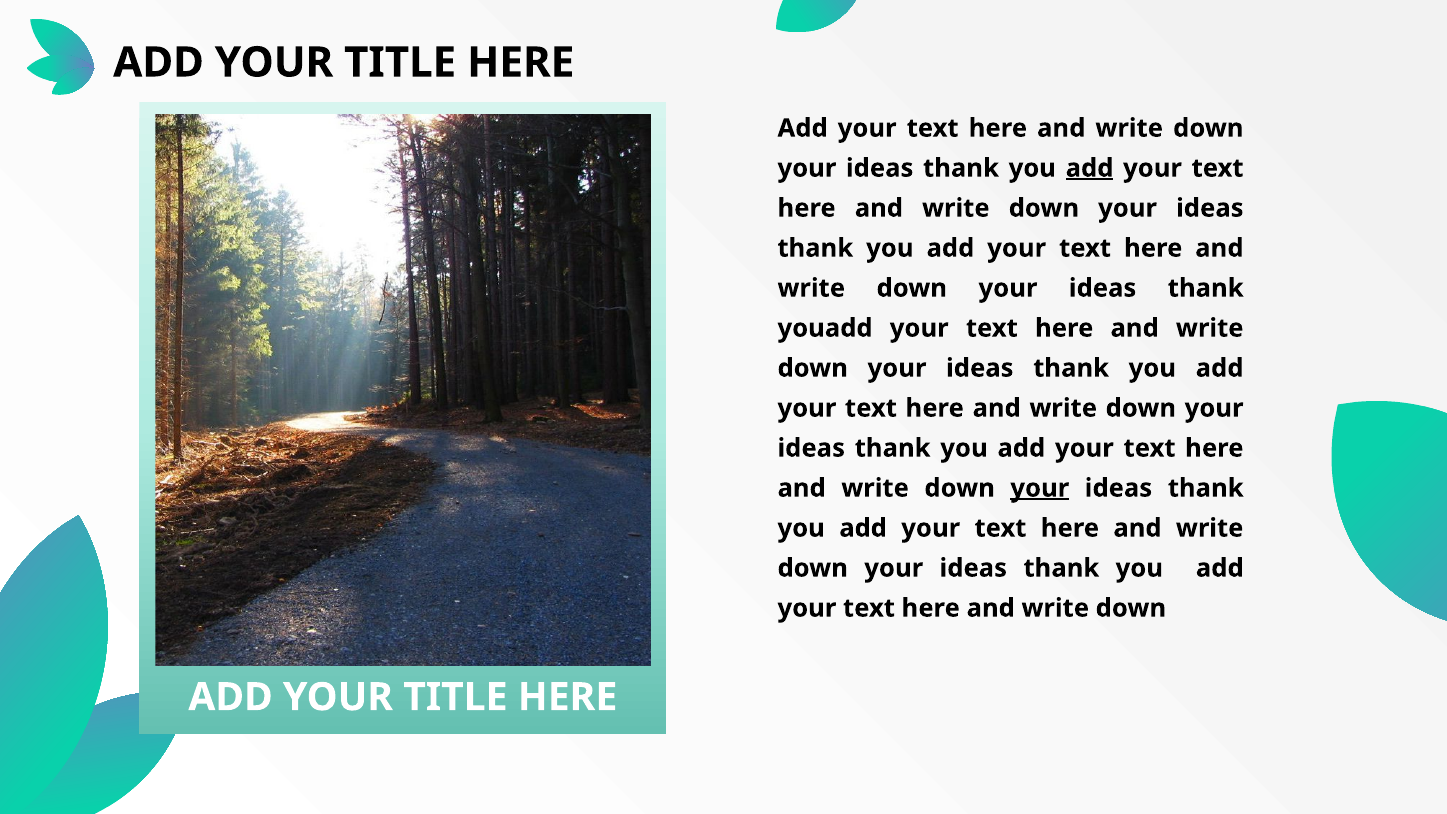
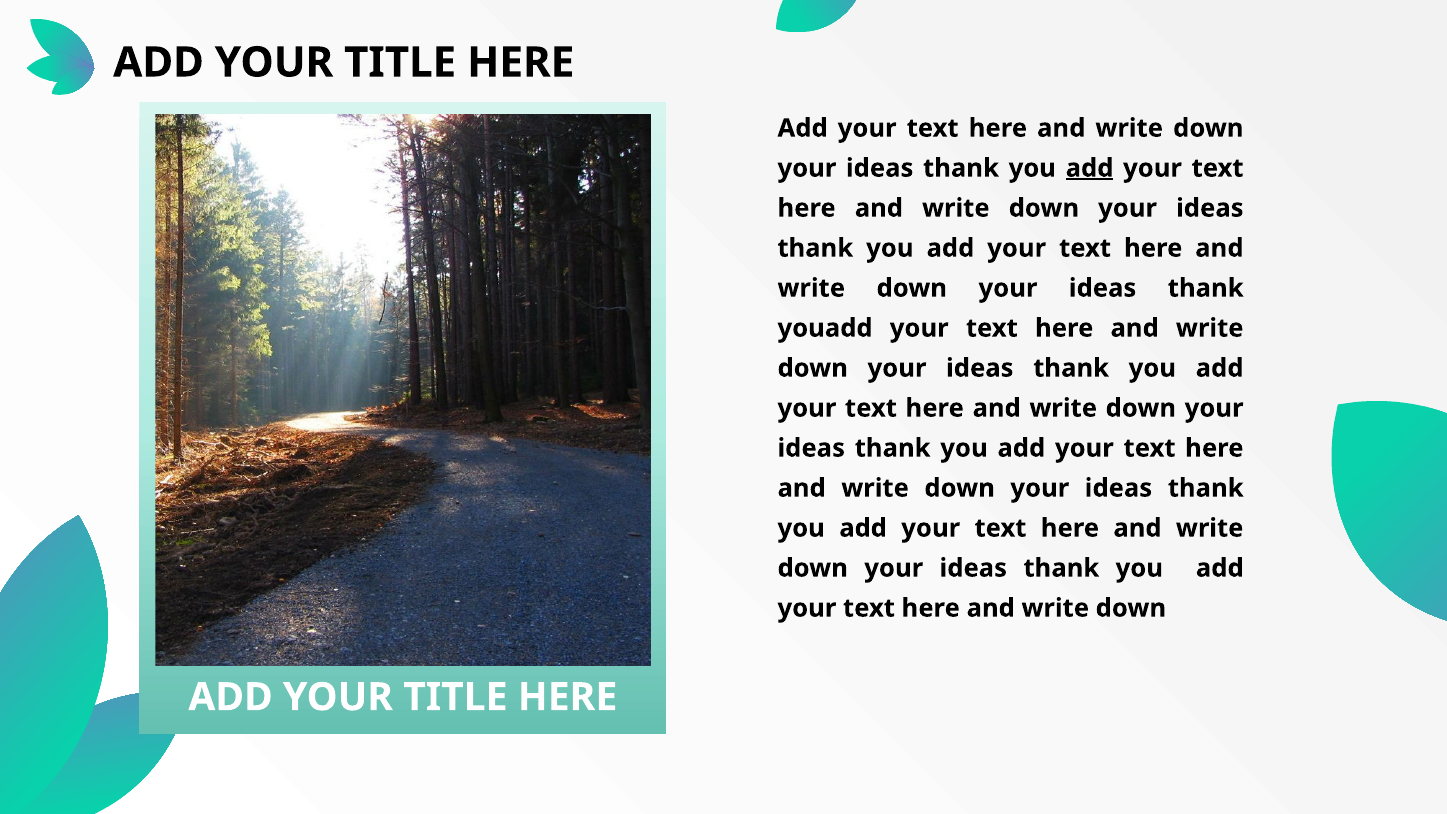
your underline: present -> none (1040, 488)
